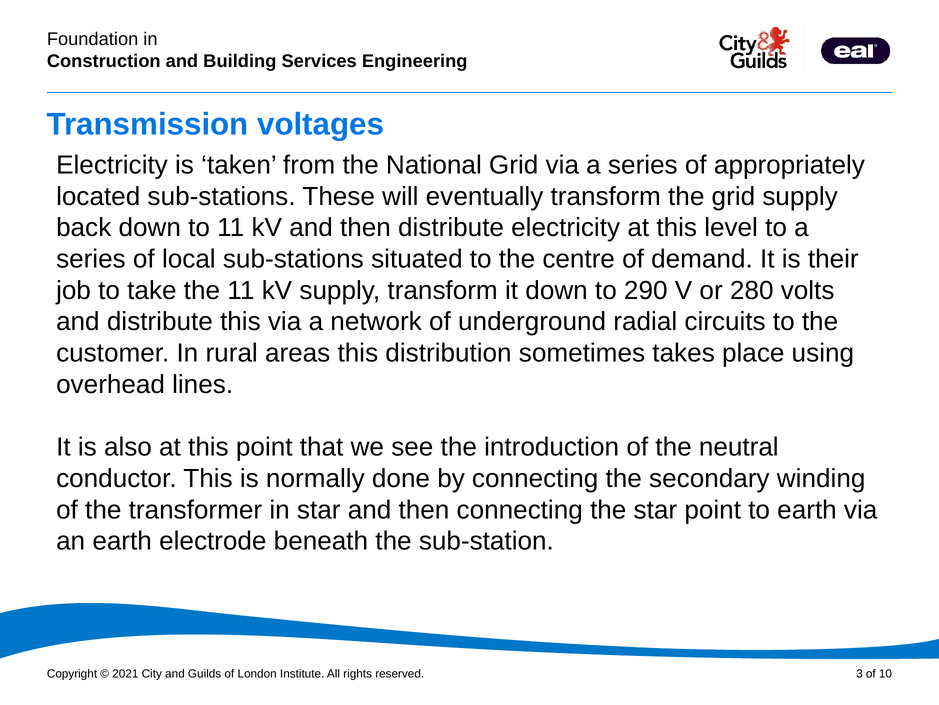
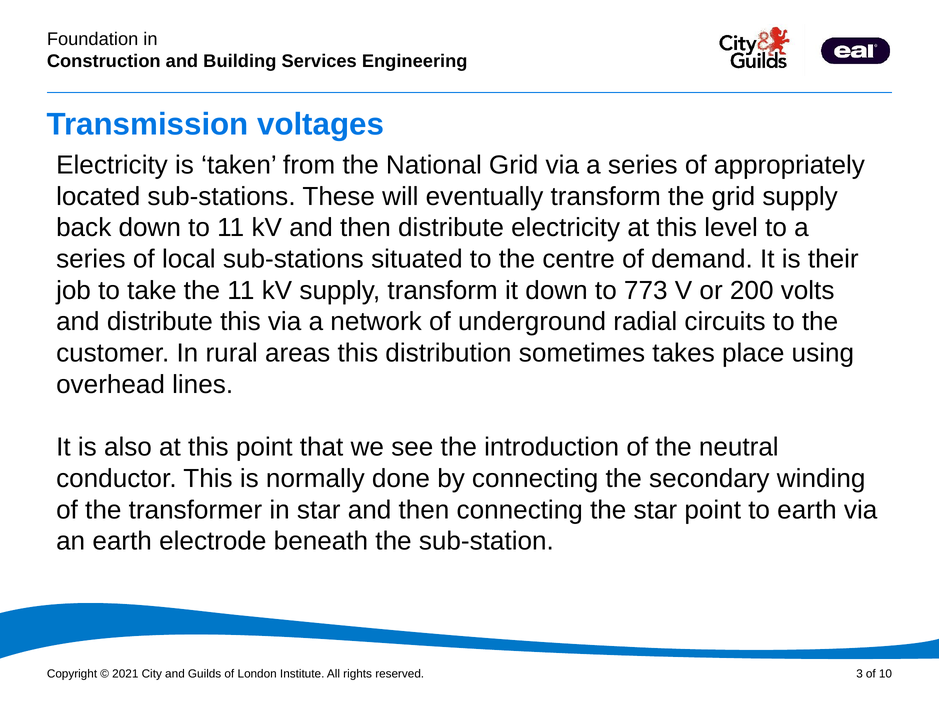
290: 290 -> 773 (646, 290)
280: 280 -> 200 (752, 290)
